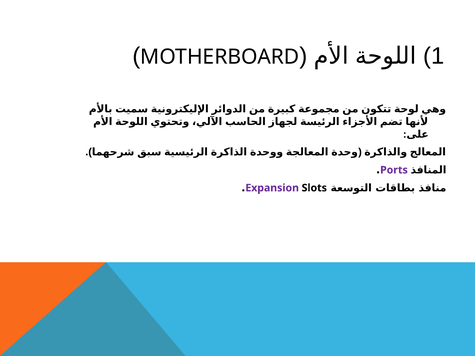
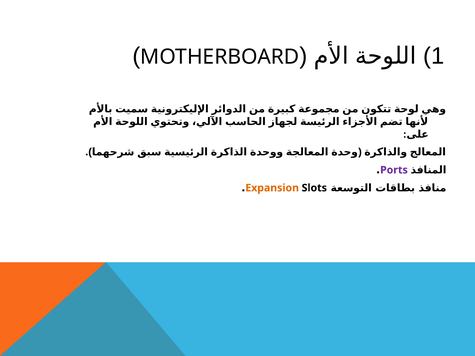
Expansion colour: purple -> orange (272, 188)
